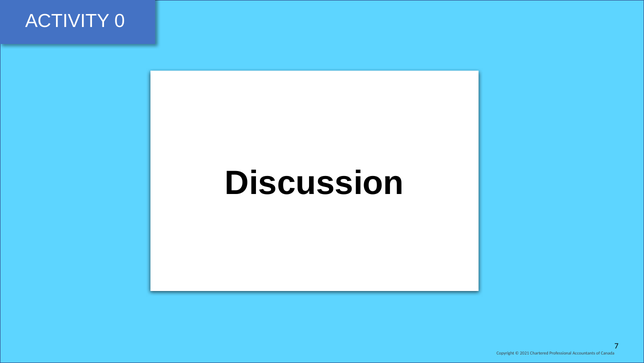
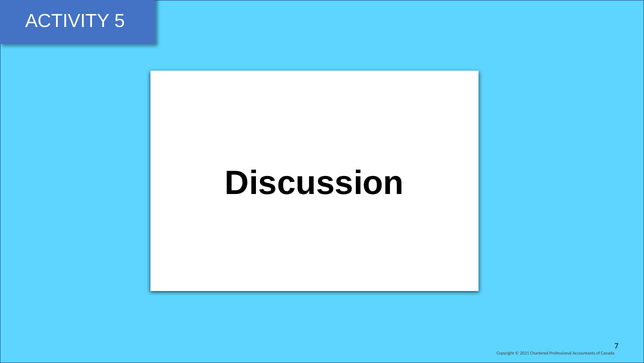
0: 0 -> 5 (120, 21)
